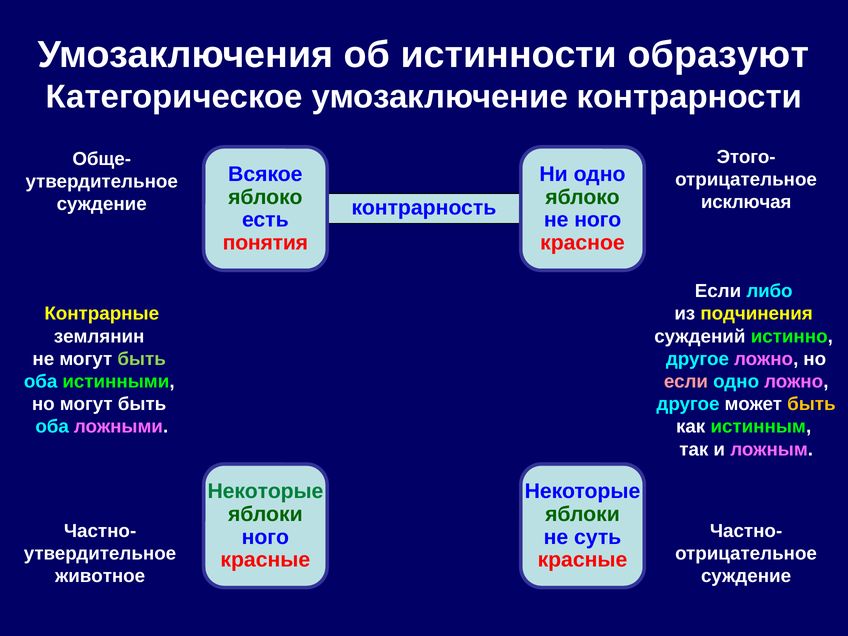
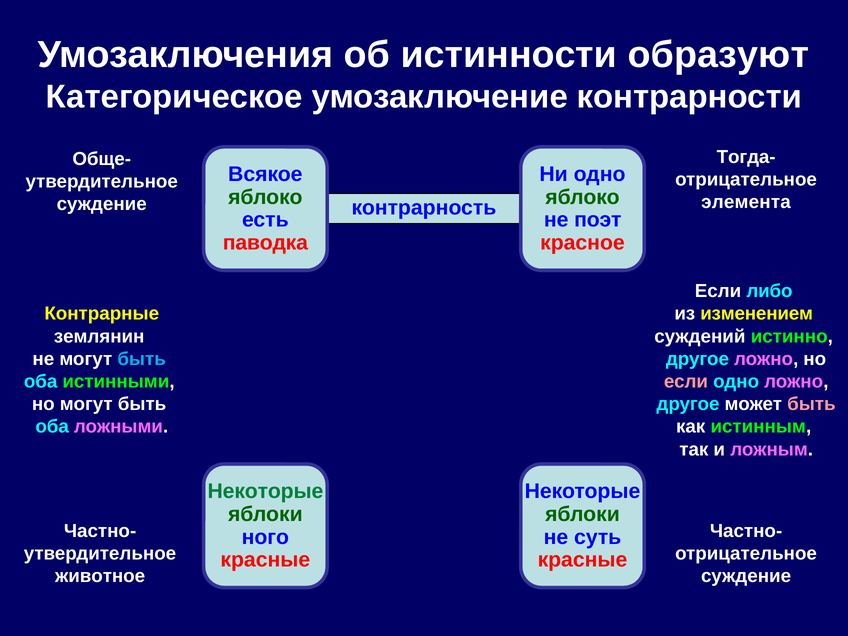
Этого-: Этого- -> Тогда- (746, 157)
исключая: исключая -> элемента (746, 202)
не ного: ного -> поэт (598, 220)
понятия: понятия -> паводка (265, 243)
подчинения: подчинения -> изменением (757, 314)
быть colour: light green -> light blue (142, 359)
быть colour: yellow -> pink (811, 404)
